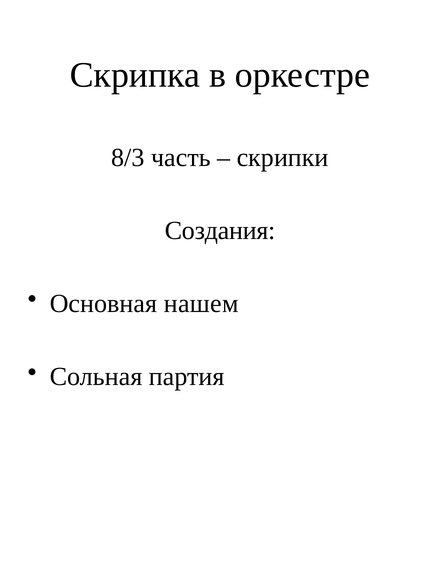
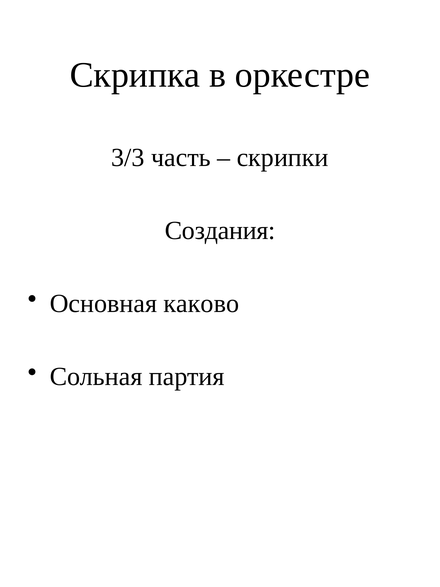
8/3: 8/3 -> 3/3 (128, 157)
нашем: нашем -> каково (201, 303)
